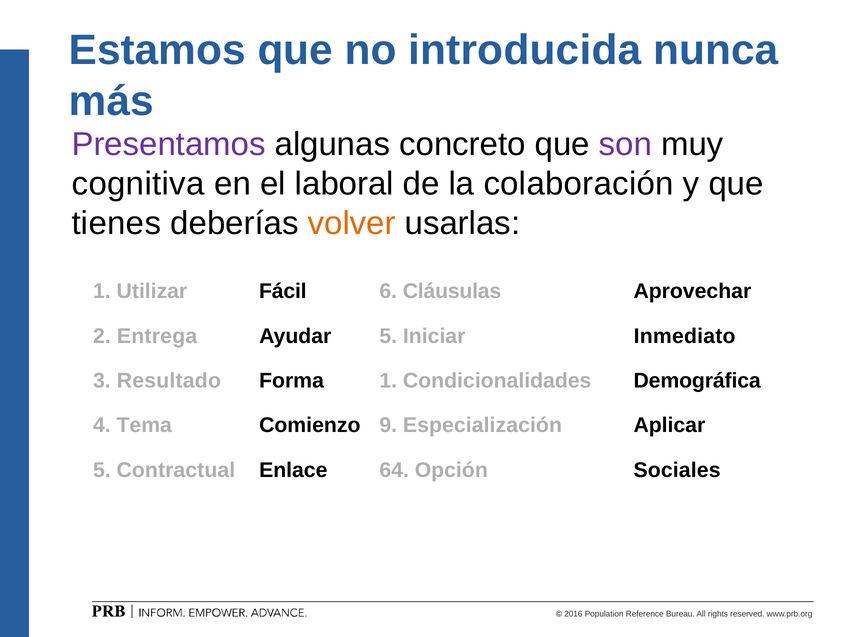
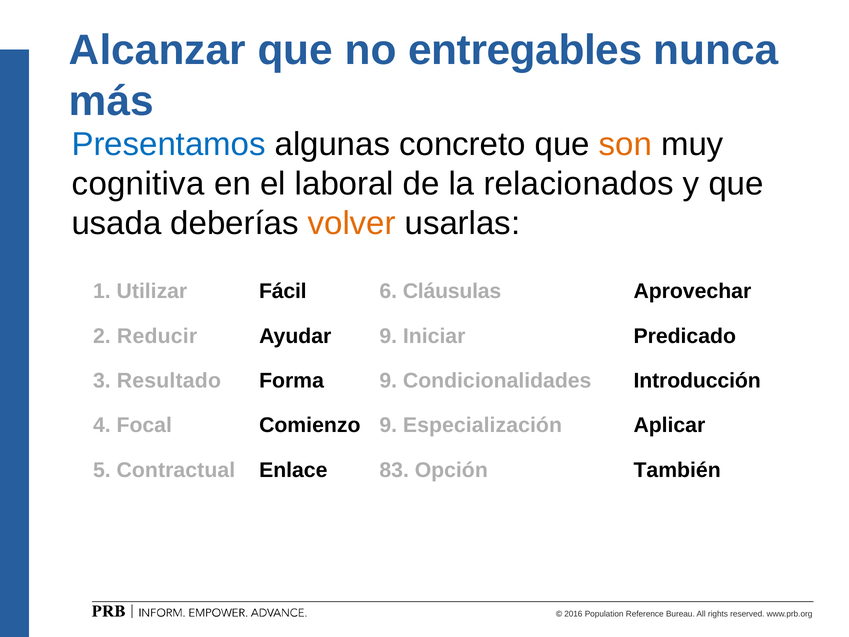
Estamos: Estamos -> Alcanzar (157, 50)
introducida: introducida -> entregables (525, 50)
Presentamos colour: purple -> blue (169, 144)
son colour: purple -> orange (625, 144)
colaboración: colaboración -> relacionados (579, 184)
tienes: tienes -> usada (116, 223)
Entrega: Entrega -> Reducir (157, 336)
Ayudar 5: 5 -> 9 (388, 336)
Inmediato: Inmediato -> Predicado (685, 336)
Forma 1: 1 -> 9 (388, 381)
Demográfica: Demográfica -> Introducción (697, 381)
Tema: Tema -> Focal (144, 425)
64: 64 -> 83 (394, 470)
Sociales: Sociales -> También (677, 470)
